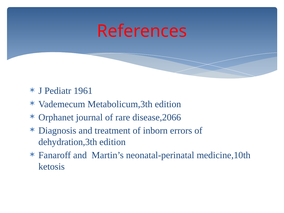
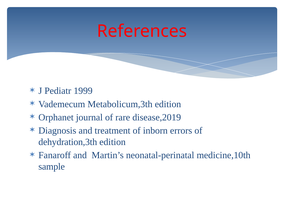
1961: 1961 -> 1999 (83, 91)
disease,2066: disease,2066 -> disease,2019 (157, 117)
ketosis: ketosis -> sample (52, 167)
